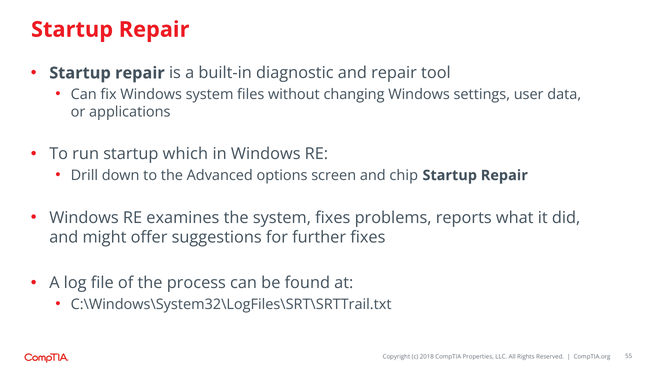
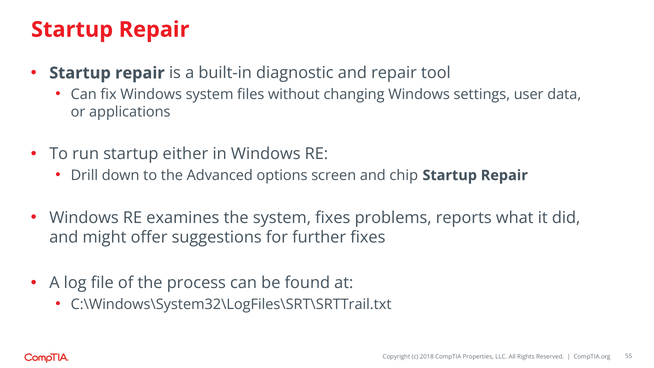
which: which -> either (185, 154)
